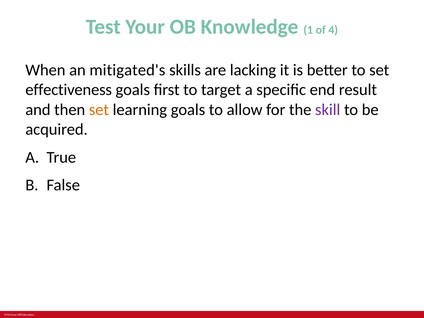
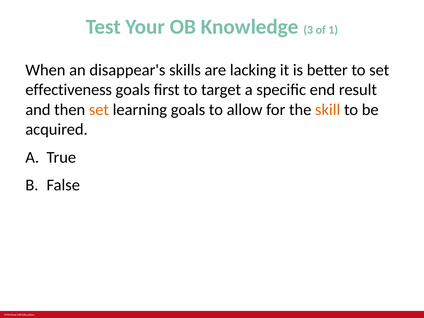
1: 1 -> 3 (308, 30)
4: 4 -> 1 (333, 30)
mitigated's: mitigated's -> disappear's (127, 70)
skill colour: purple -> orange (328, 110)
